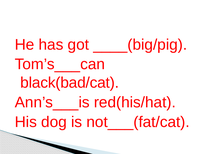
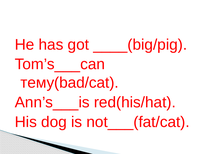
black(bad/cat: black(bad/cat -> тему(bad/cat (70, 83)
